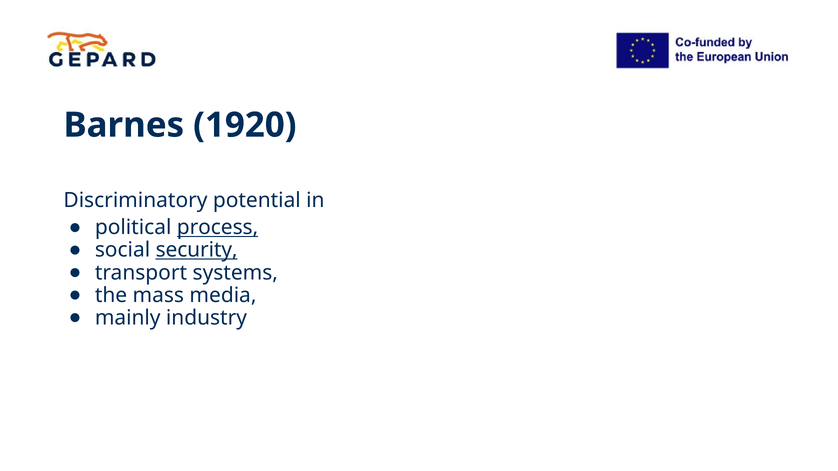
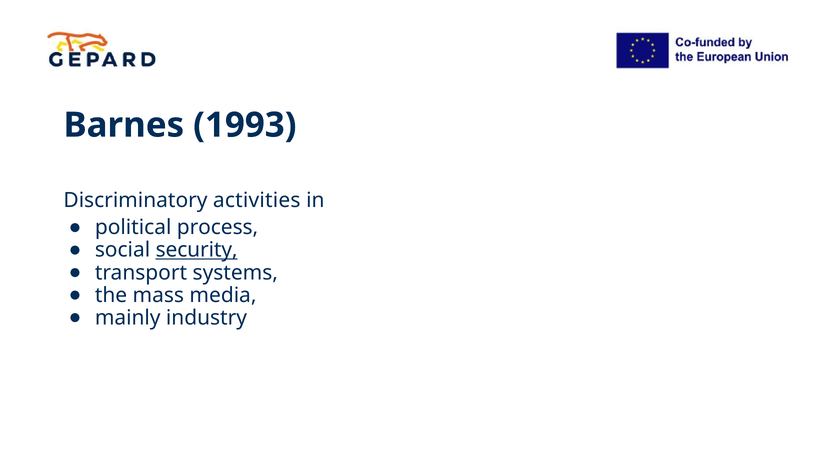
1920: 1920 -> 1993 (245, 125)
potential: potential -> activities (257, 201)
process underline: present -> none (218, 228)
